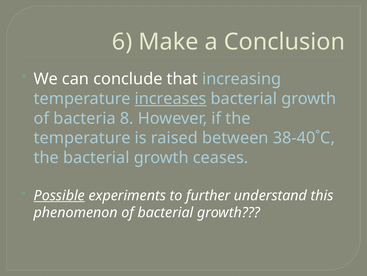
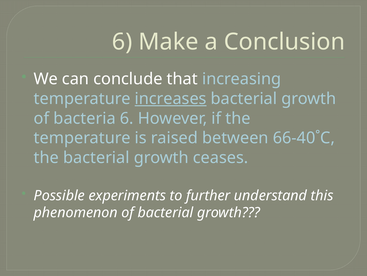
bacteria 8: 8 -> 6 (127, 118)
38-40˚C: 38-40˚C -> 66-40˚C (304, 138)
Possible underline: present -> none (59, 195)
